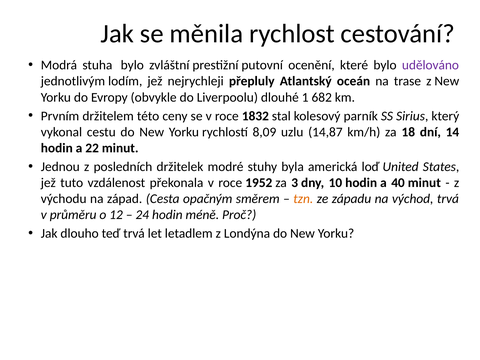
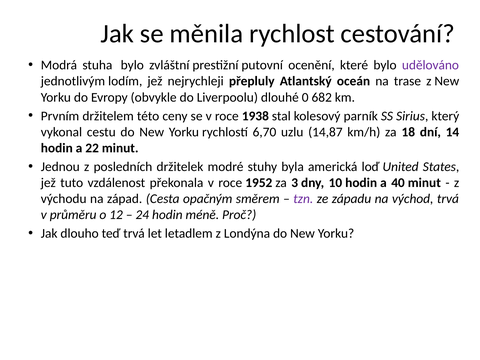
1: 1 -> 0 (305, 97)
1832: 1832 -> 1938 (255, 116)
8,09: 8,09 -> 6,70 (264, 132)
tzn colour: orange -> purple (303, 199)
